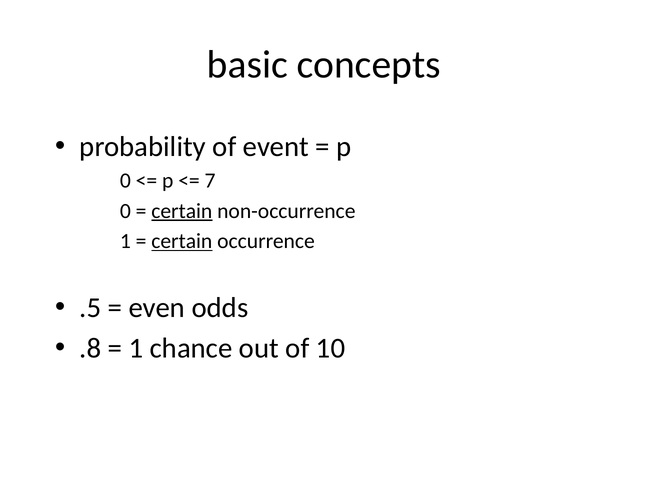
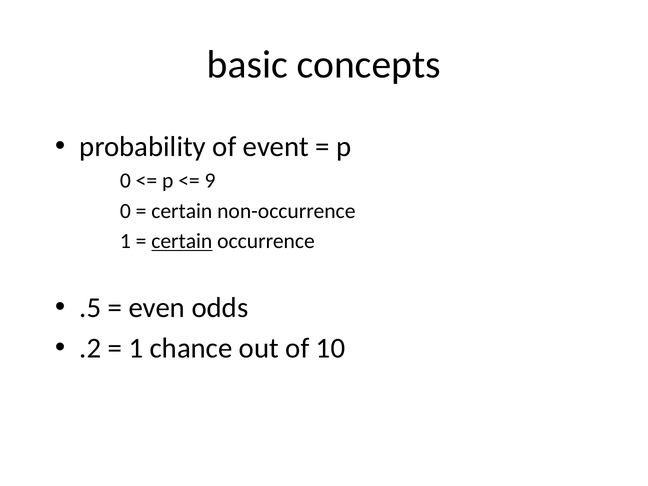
7: 7 -> 9 (210, 181)
certain underline: present -> none (182, 211)
.8: .8 -> .2 (90, 348)
